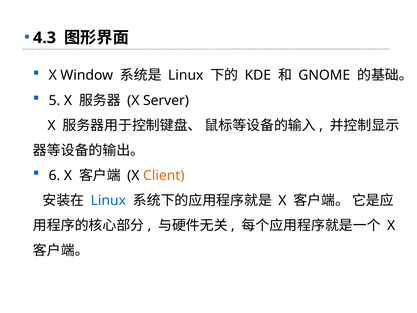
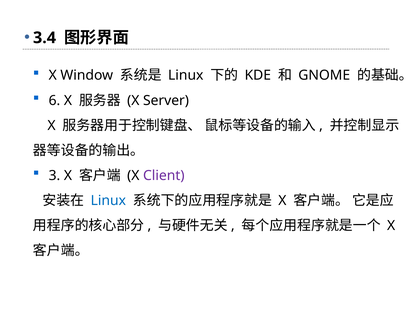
4.3: 4.3 -> 3.4 (45, 38)
5: 5 -> 6 (54, 100)
6: 6 -> 3 (54, 175)
Client colour: orange -> purple (164, 175)
